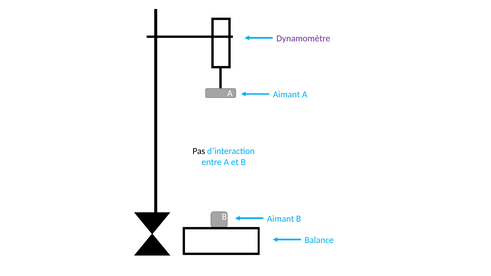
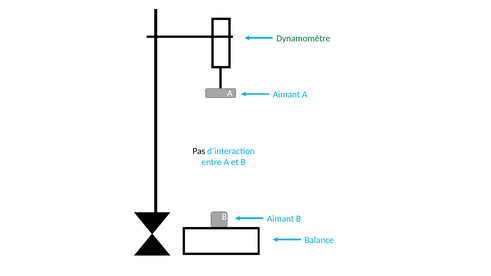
Dynamomètre colour: purple -> green (303, 38)
